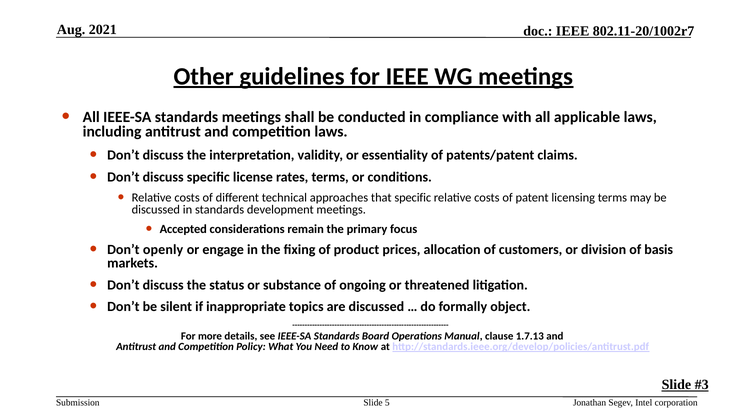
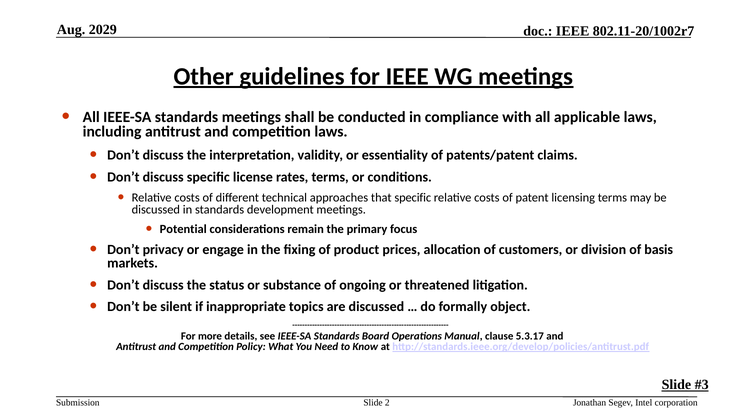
2021: 2021 -> 2029 (103, 30)
Accepted: Accepted -> Potential (183, 229)
openly: openly -> privacy (163, 250)
1.7.13: 1.7.13 -> 5.3.17 (530, 336)
5: 5 -> 2 (387, 403)
